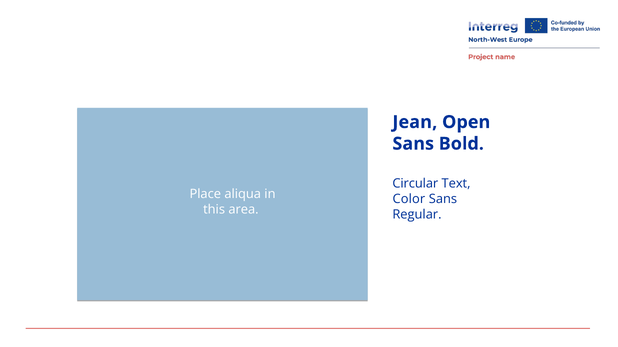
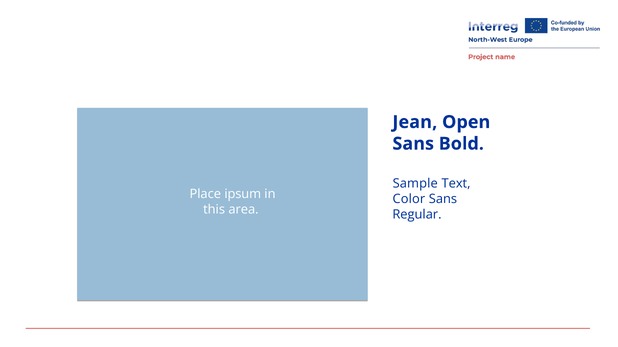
Circular: Circular -> Sample (415, 184)
aliqua: aliqua -> ipsum (243, 195)
